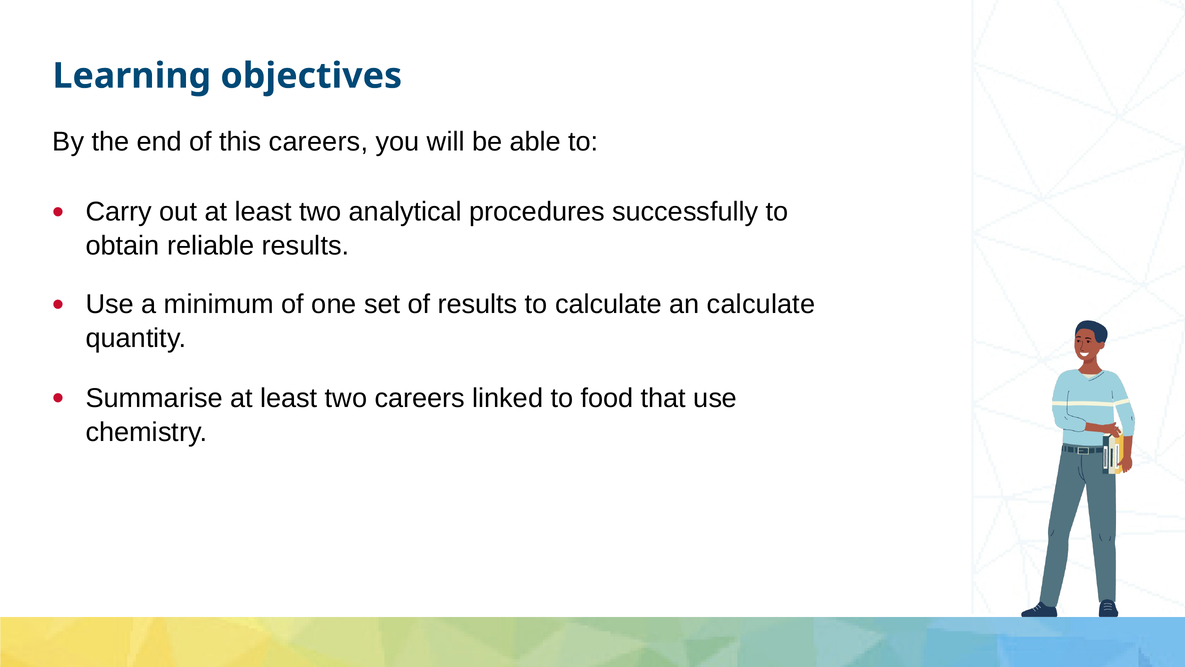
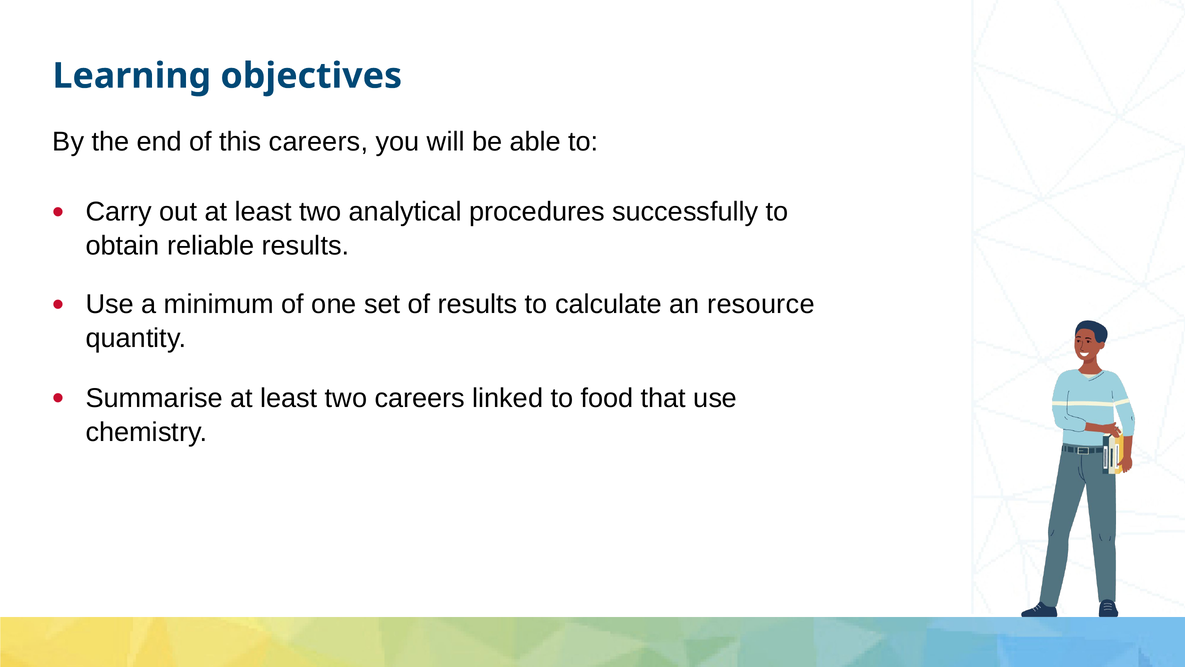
an calculate: calculate -> resource (761, 304)
